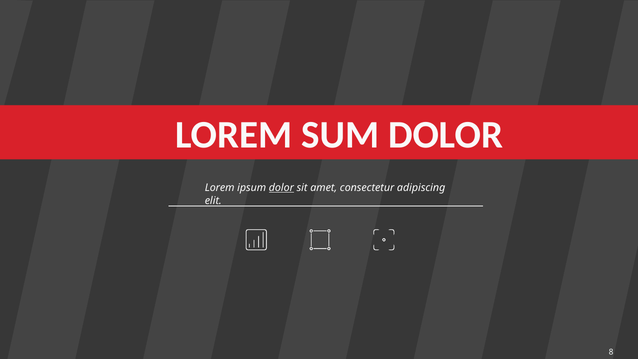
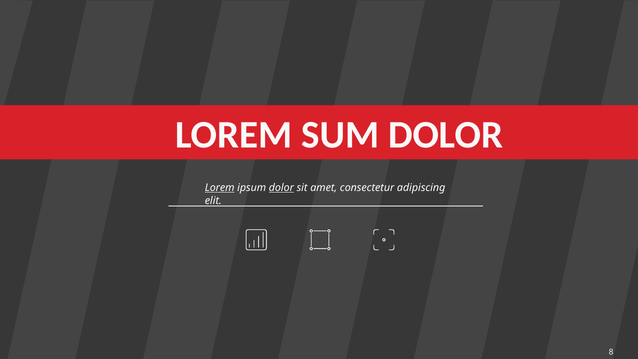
Lorem underline: none -> present (220, 188)
